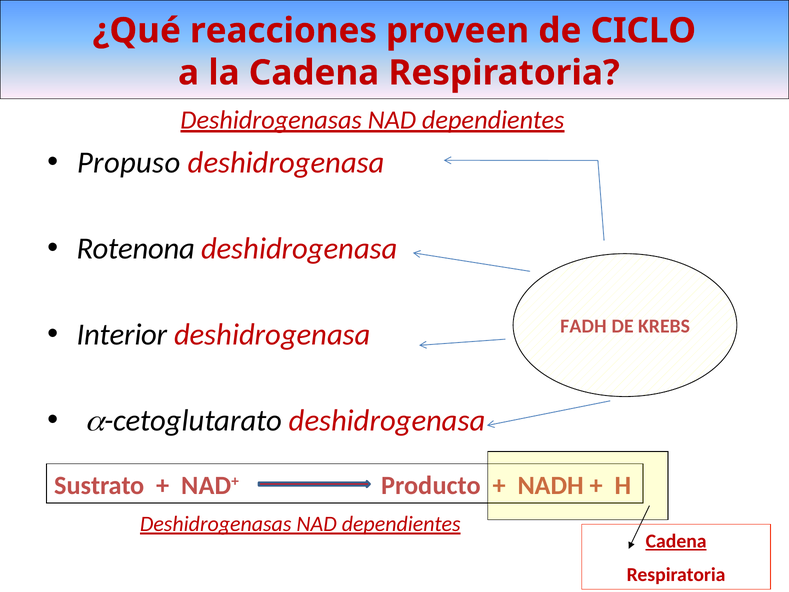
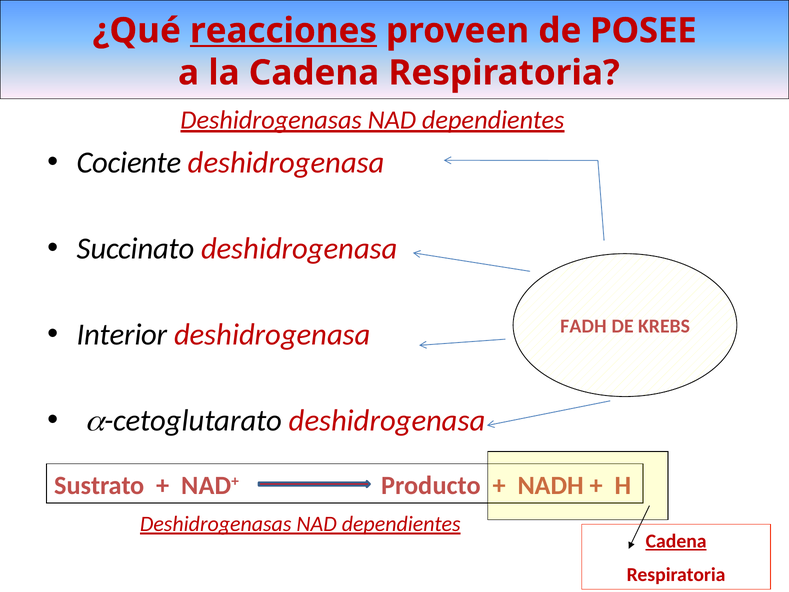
reacciones underline: none -> present (283, 31)
CICLO: CICLO -> POSEE (643, 31)
Propuso: Propuso -> Cociente (129, 163)
Rotenona: Rotenona -> Succinato (136, 249)
